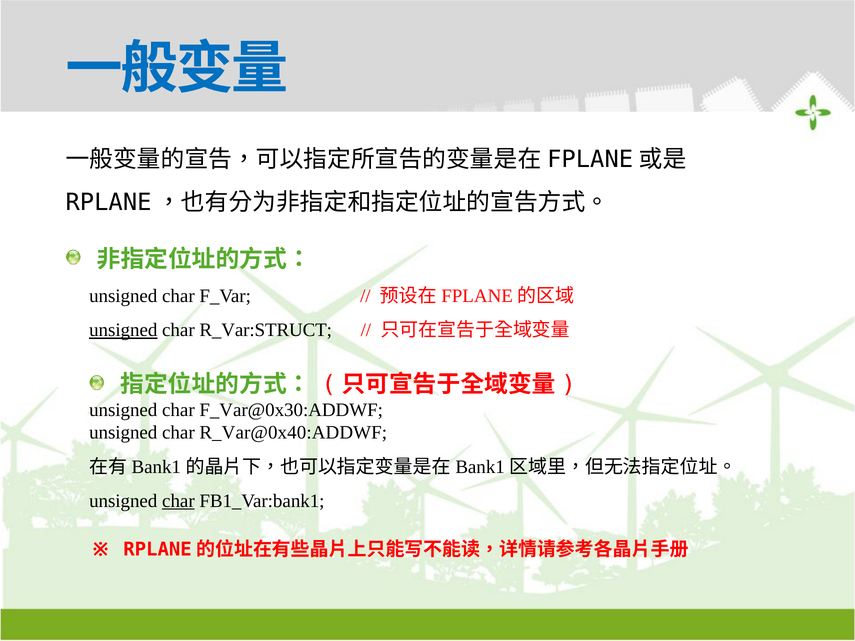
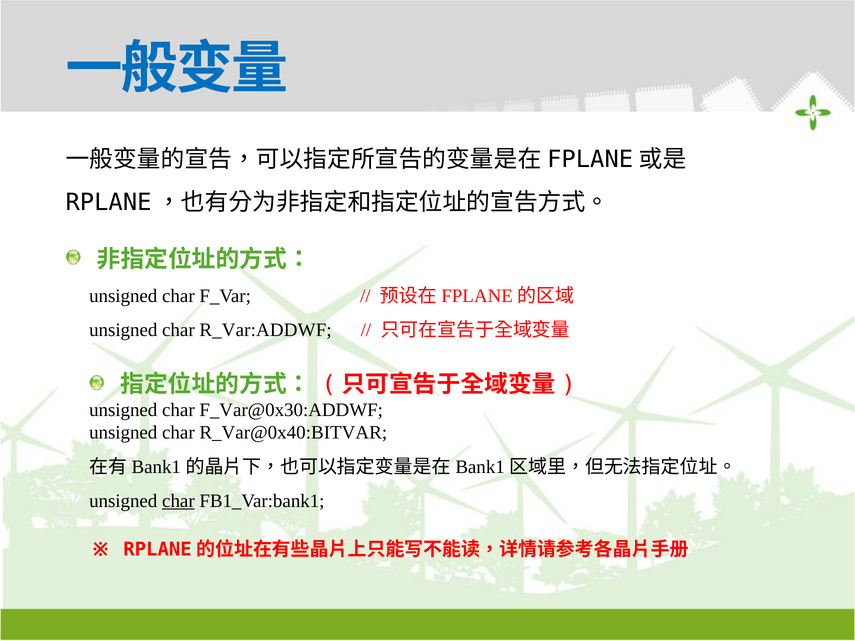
unsigned underline: present -> none (123, 330)
R_Var:STRUCT: R_Var:STRUCT -> R_Var:ADDWF (266, 330)
R_Var@0x40:ADDWF: R_Var@0x40:ADDWF -> R_Var@0x40:BITVAR (293, 433)
